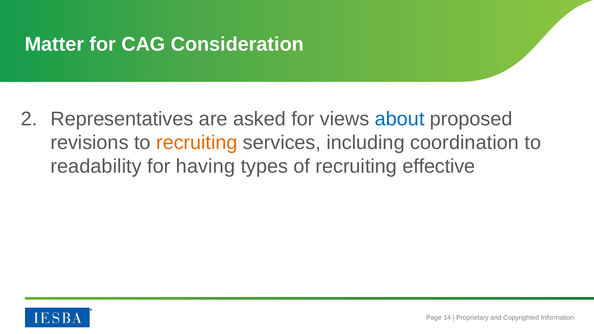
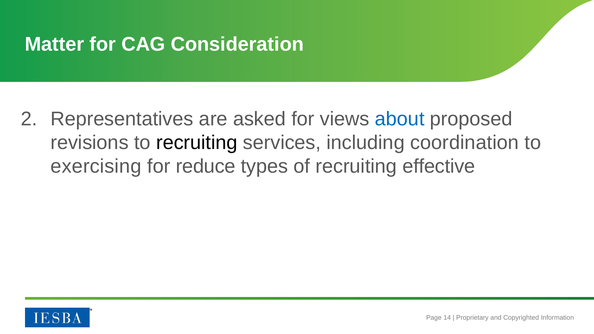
recruiting colour: orange -> black (197, 143)
readability: readability -> exercising (96, 166)
having: having -> reduce (206, 166)
